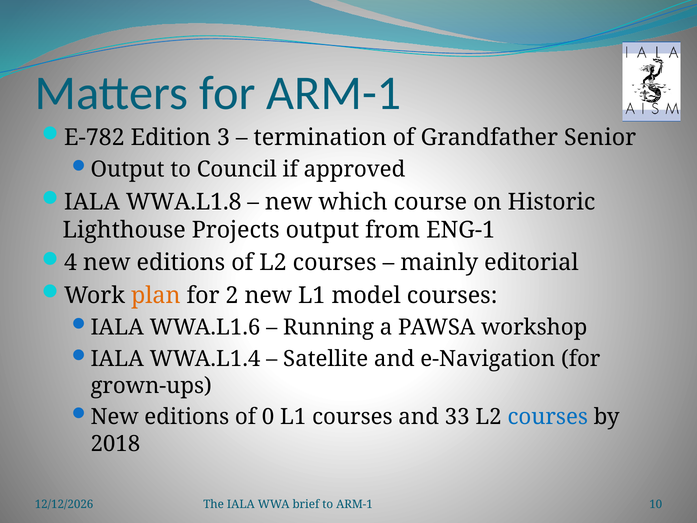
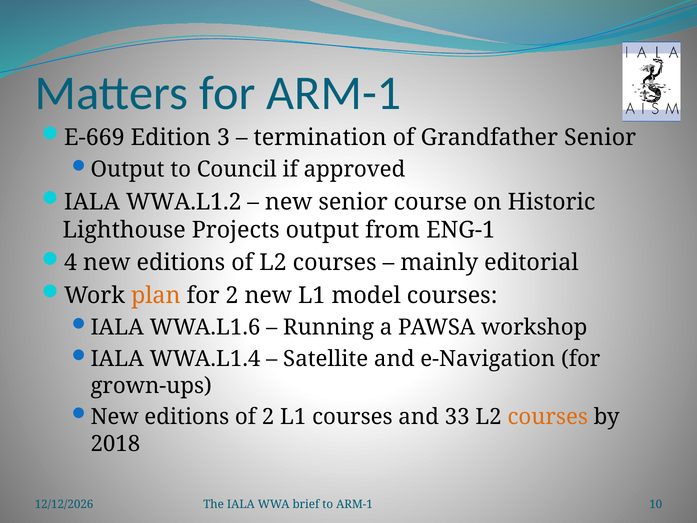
E-782: E-782 -> E-669 (94, 138)
WWA.L1.8: WWA.L1.8 -> WWA.L1.2 (184, 202)
new which: which -> senior (353, 202)
of 0: 0 -> 2 (268, 417)
courses colour: blue -> orange (548, 417)
